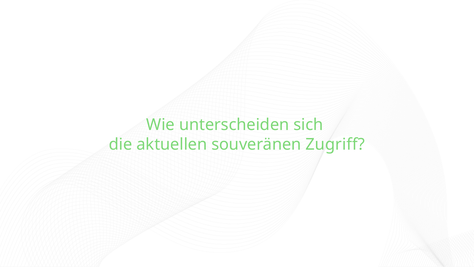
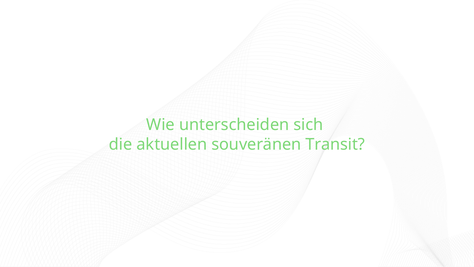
Zugriff: Zugriff -> Transit (335, 144)
